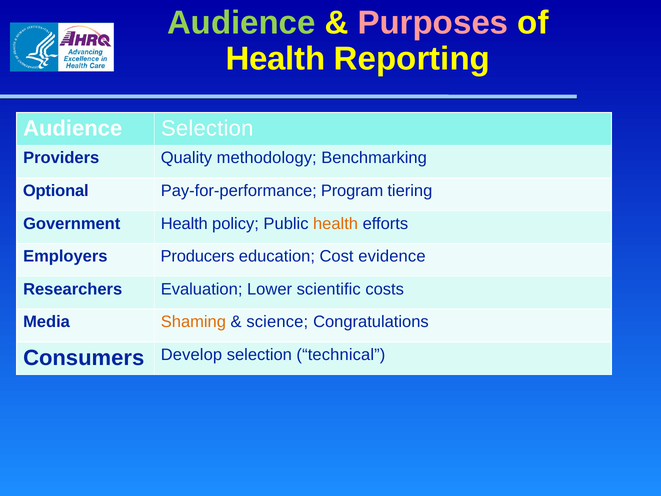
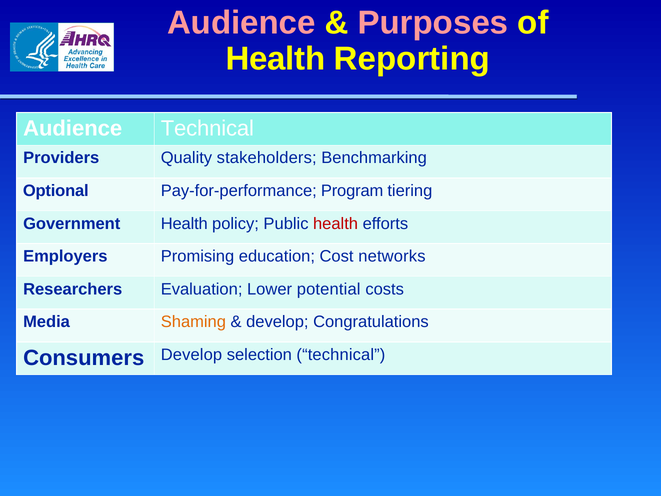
Audience colour: light green -> pink (241, 23)
Audience Selection: Selection -> Technical (207, 128)
methodology: methodology -> stakeholders (267, 158)
health colour: orange -> red (336, 223)
Producers: Producers -> Promising (198, 256)
evidence: evidence -> networks (392, 256)
scientific: scientific -> potential (329, 289)
science: science -> develop (277, 322)
